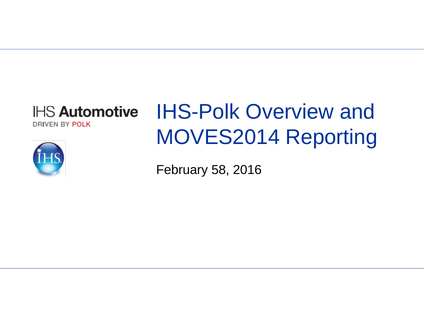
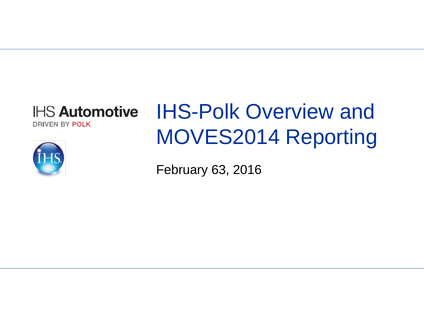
58: 58 -> 63 (220, 170)
